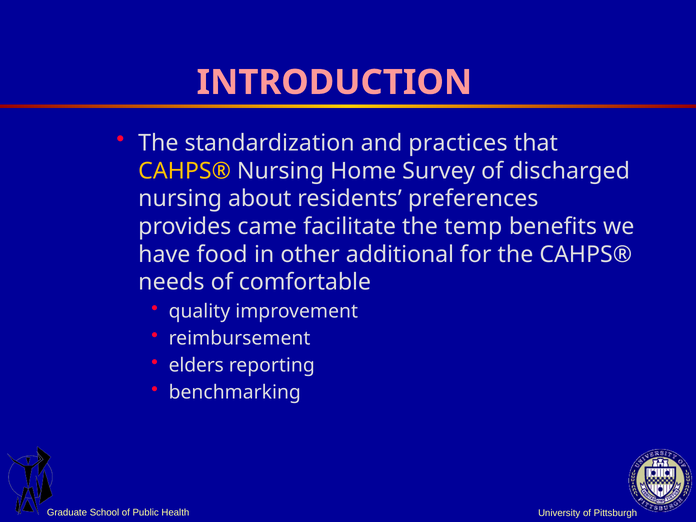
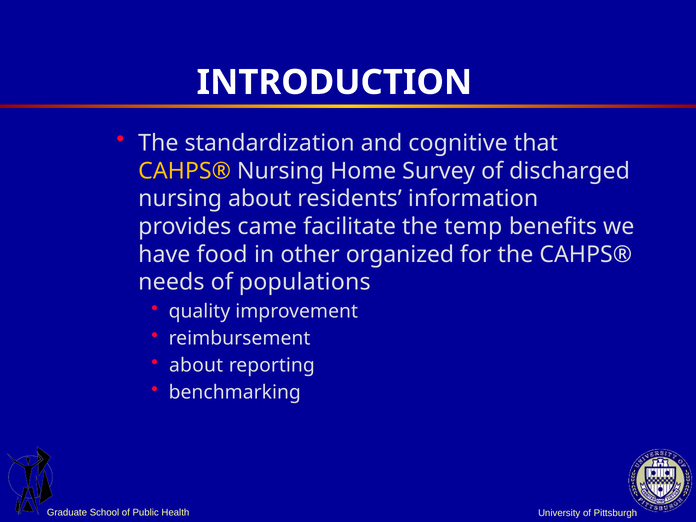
INTRODUCTION colour: pink -> white (334, 82)
practices: practices -> cognitive (458, 143)
preferences: preferences -> information (473, 199)
additional: additional -> organized (400, 254)
comfortable: comfortable -> populations (305, 282)
elders: elders -> about (196, 365)
